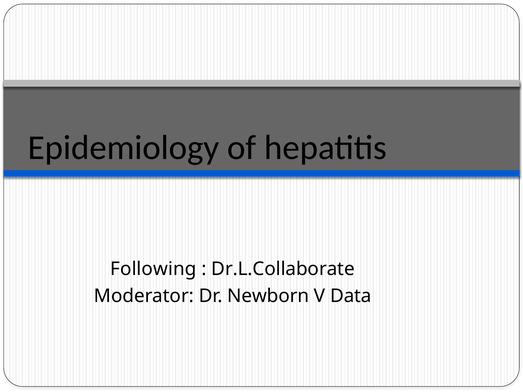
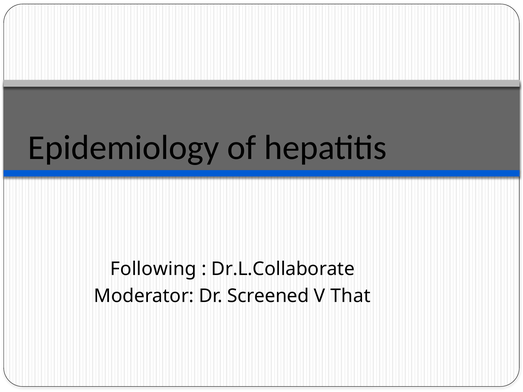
Newborn: Newborn -> Screened (268, 296)
Data: Data -> That (351, 296)
